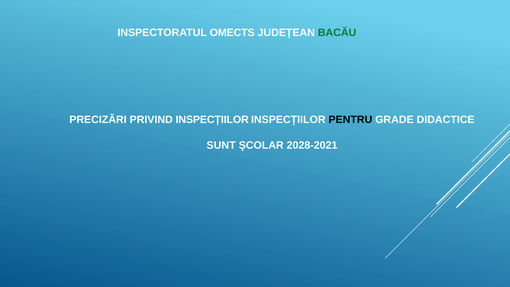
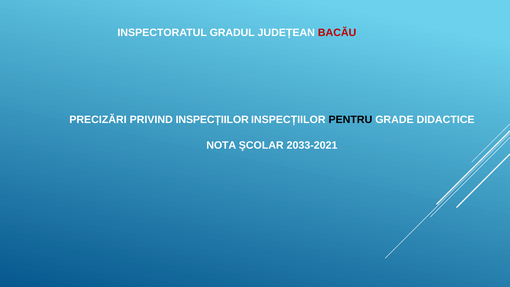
OMECTS: OMECTS -> GRADUL (232, 33)
BACĂU colour: green -> red (337, 33)
SUNT: SUNT -> NOTA (221, 145)
2028-2021: 2028-2021 -> 2033-2021 (312, 145)
